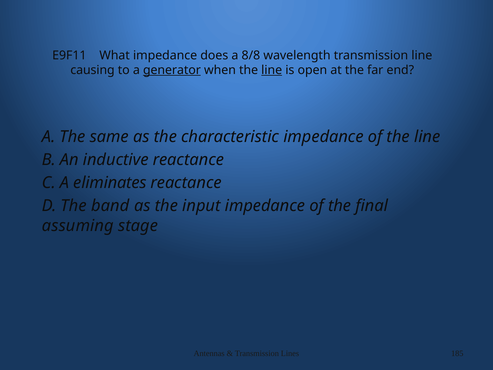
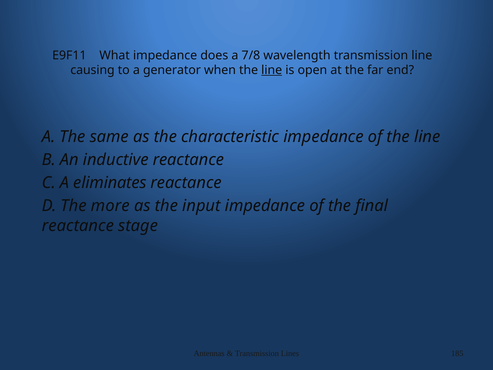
8/8: 8/8 -> 7/8 (251, 55)
generator underline: present -> none (172, 70)
band: band -> more (110, 206)
assuming: assuming -> reactance (78, 225)
